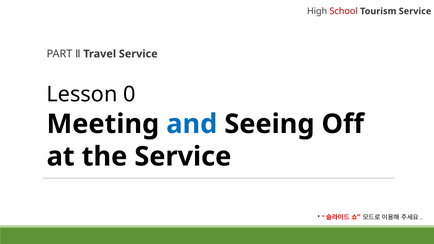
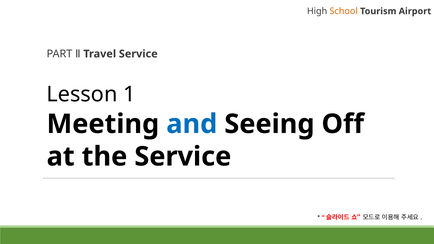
School colour: red -> orange (344, 11)
Tourism Service: Service -> Airport (415, 11)
0: 0 -> 1 (129, 94)
